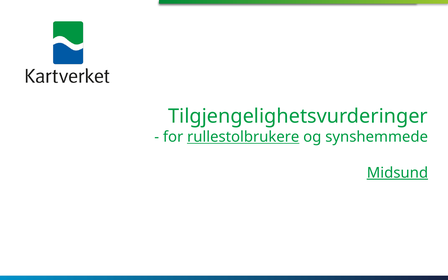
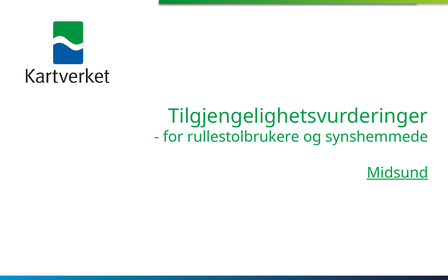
rullestolbrukere underline: present -> none (243, 137)
